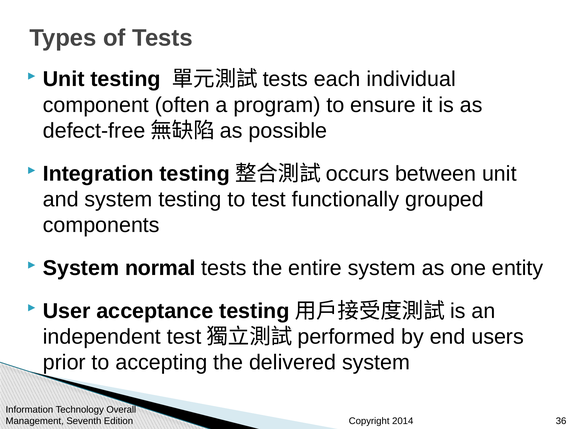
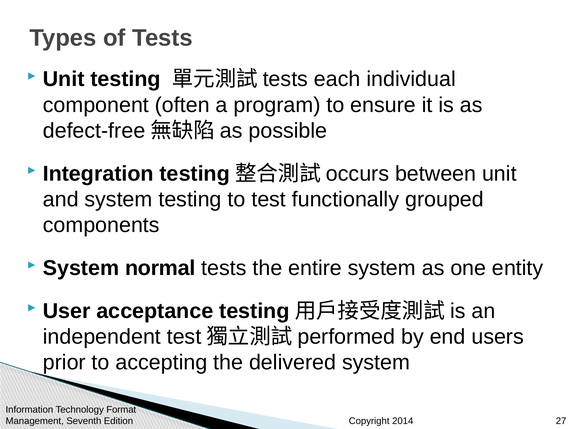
Overall: Overall -> Format (121, 410)
36: 36 -> 27 (561, 421)
